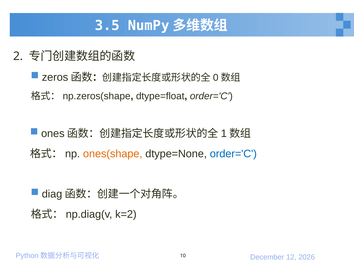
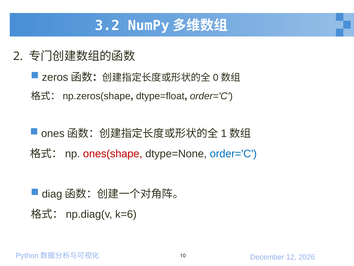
3.5: 3.5 -> 3.2 (107, 26)
ones(shape colour: orange -> red (113, 154)
k=2: k=2 -> k=6 (126, 214)
